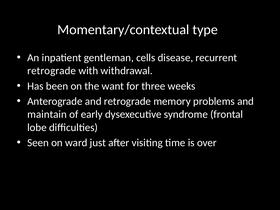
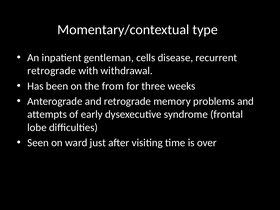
want: want -> from (113, 86)
maintain: maintain -> attempts (47, 114)
